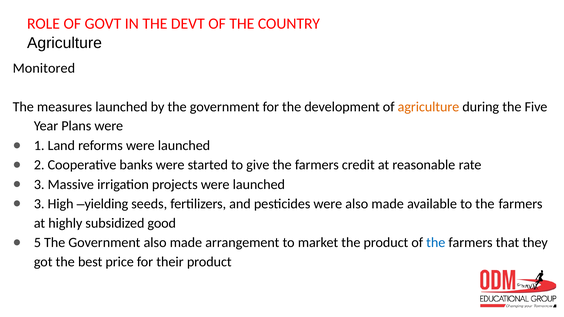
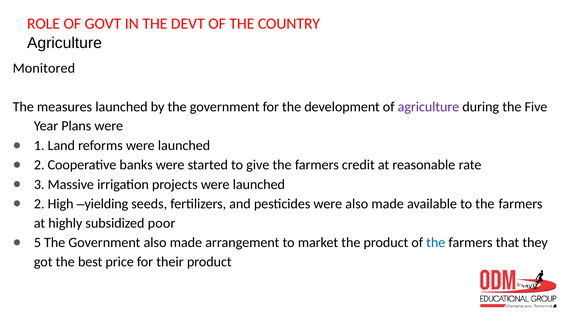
agriculture colour: orange -> purple (428, 107)
3: 3 -> 2 (39, 204)
good: good -> poor (162, 223)
